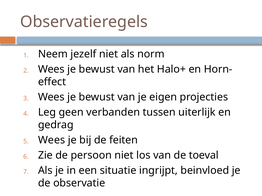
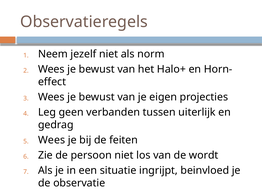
toeval: toeval -> wordt (204, 156)
